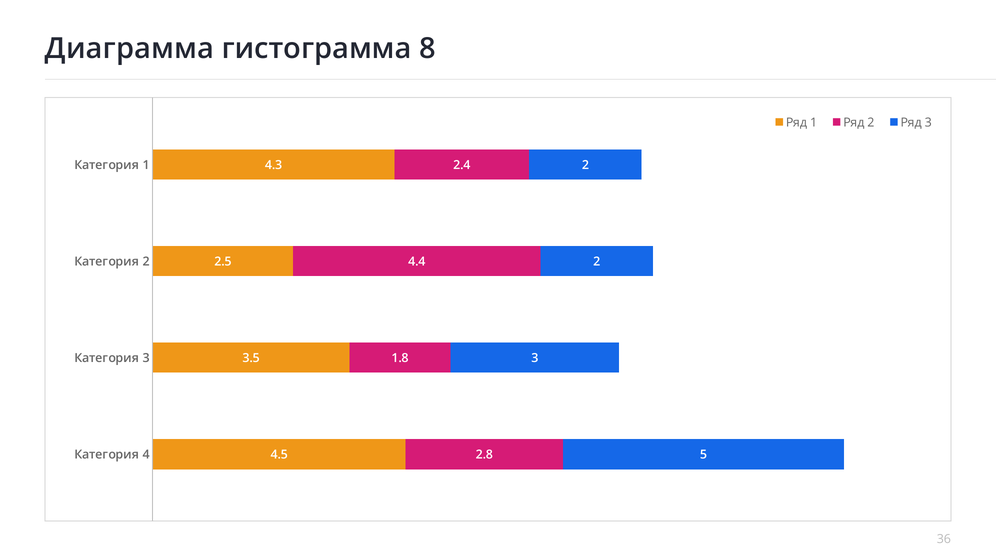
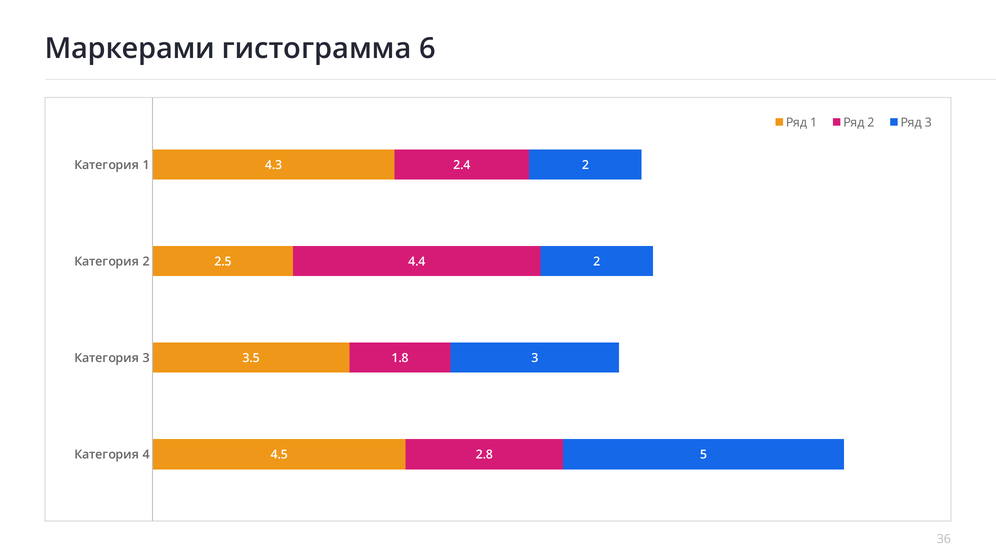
Диаграмма: Диаграмма -> Маркерами (130, 49)
8: 8 -> 6 (428, 49)
